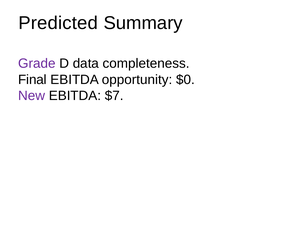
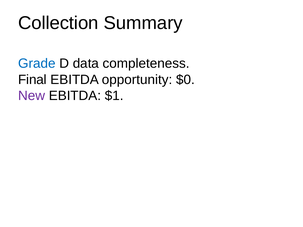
Predicted: Predicted -> Collection (58, 23)
Grade colour: purple -> blue (37, 64)
$7: $7 -> $1 (114, 96)
